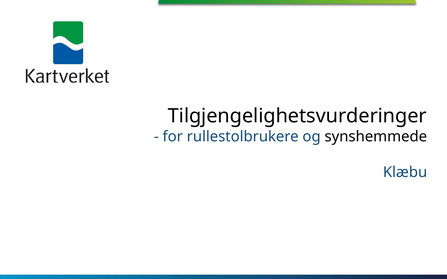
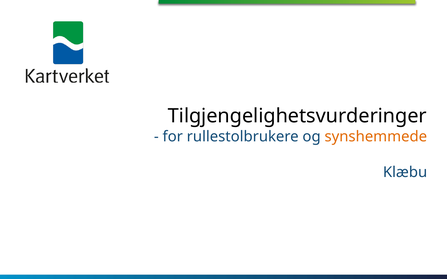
synshemmede colour: black -> orange (376, 137)
